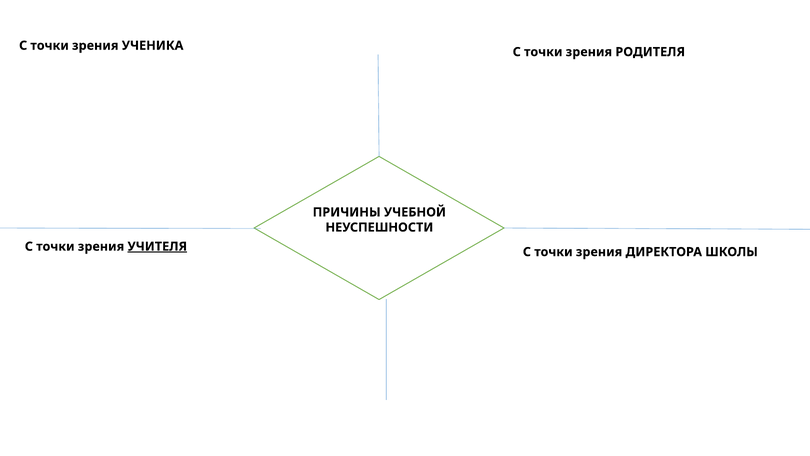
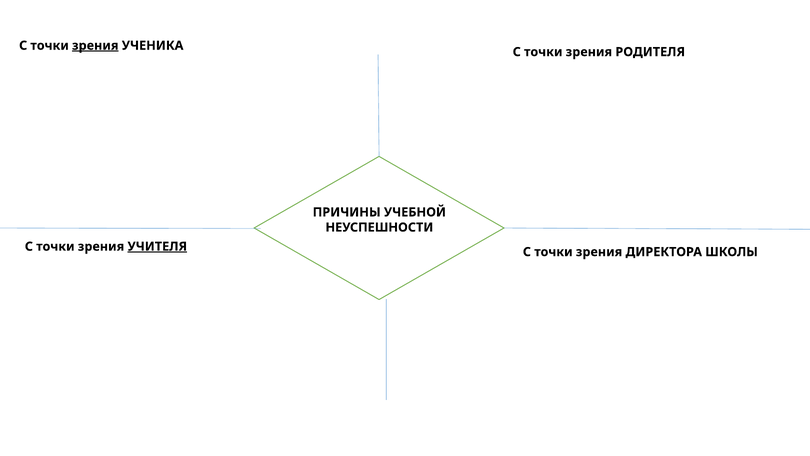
зрения underline: none -> present (95, 46)
